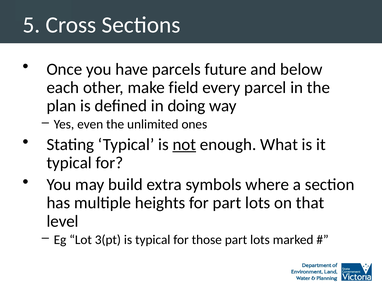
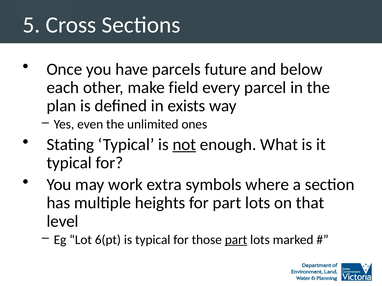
doing: doing -> exists (186, 106)
build: build -> work (126, 185)
3(pt: 3(pt -> 6(pt (108, 240)
part underline: none -> present (236, 240)
